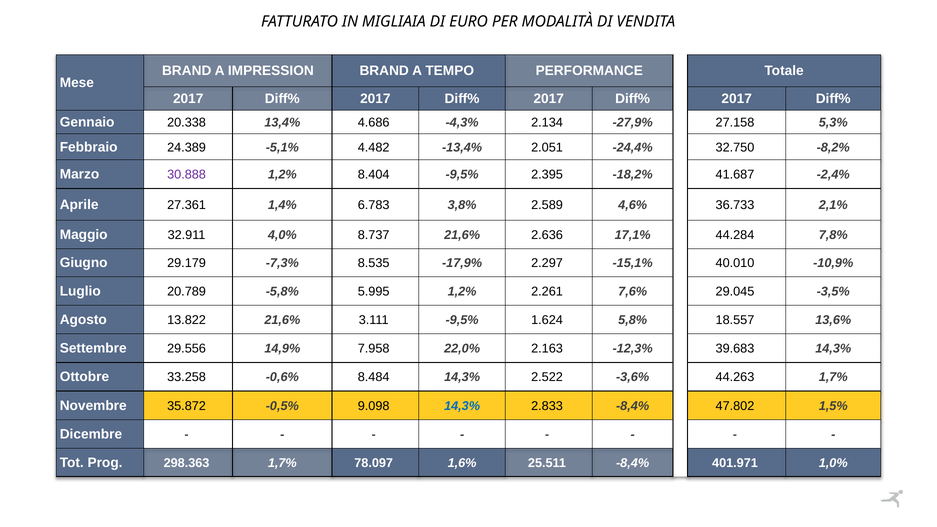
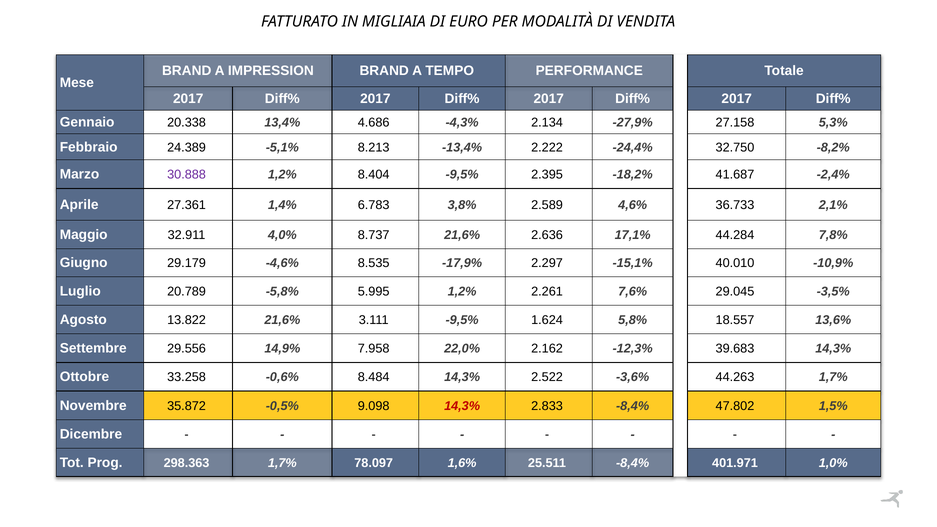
4.482: 4.482 -> 8.213 (374, 147)
2.051: 2.051 -> 2.222 (547, 147)
-7,3%: -7,3% -> -4,6% (282, 263)
2.163: 2.163 -> 2.162 (547, 349)
14,3% colour: blue -> red (462, 406)
